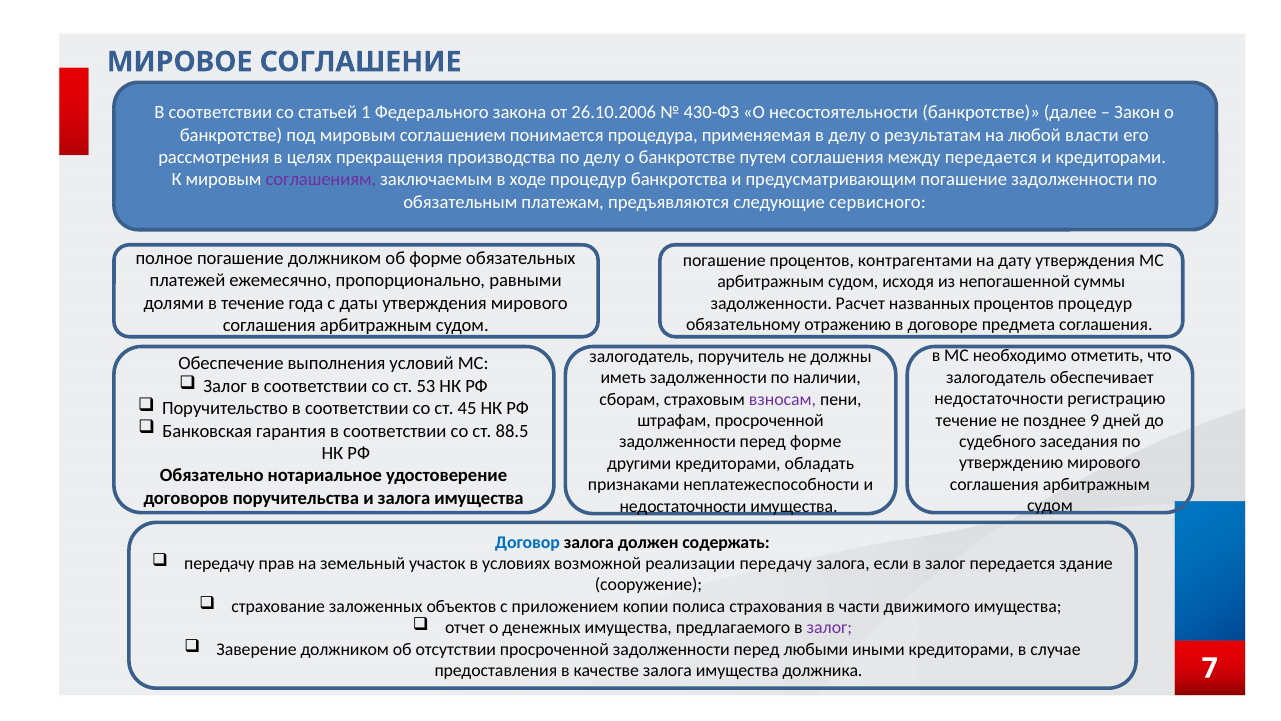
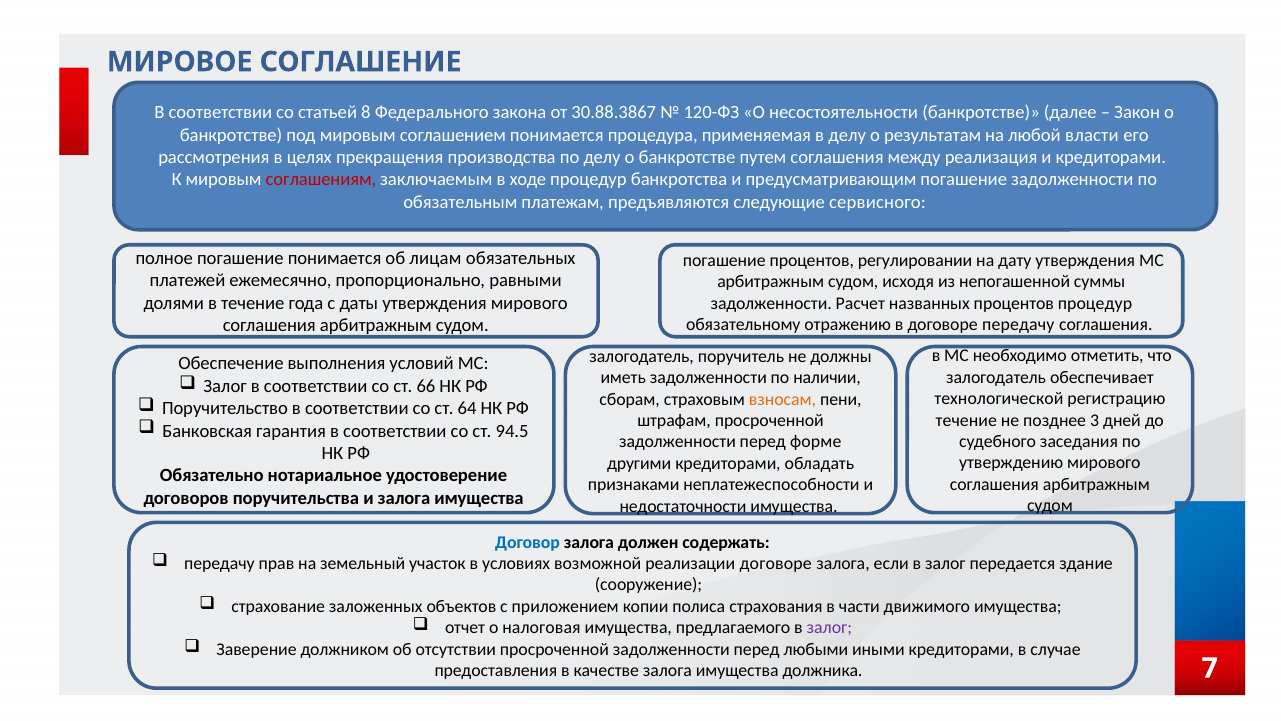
1: 1 -> 8 (366, 112)
26.10.2006: 26.10.2006 -> 30.88.3867 (614, 112)
430-ФЗ: 430-ФЗ -> 120-ФЗ (711, 112)
между передается: передается -> реализация (991, 157)
соглашениям colour: purple -> red (321, 180)
погашение должником: должником -> понимается (335, 258)
об форме: форме -> лицам (435, 258)
контрагентами: контрагентами -> регулировании (915, 260)
договоре предмета: предмета -> передачу (1018, 324)
53: 53 -> 66 (426, 386)
недостаточности: недостаточности -> технологической (999, 398)
взносам colour: purple -> orange (783, 399)
45: 45 -> 64 (467, 408)
9: 9 -> 3 (1095, 420)
88.5: 88.5 -> 94.5 (512, 431)
реализации передачу: передачу -> договоре (776, 563)
денежных: денежных -> налоговая (541, 628)
